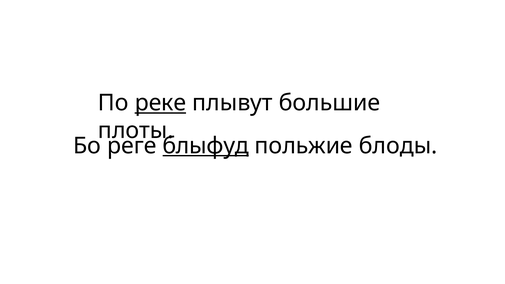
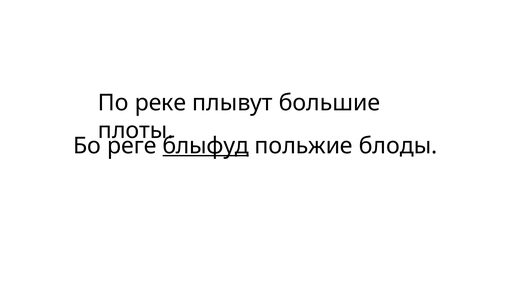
реке underline: present -> none (160, 103)
